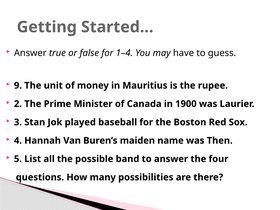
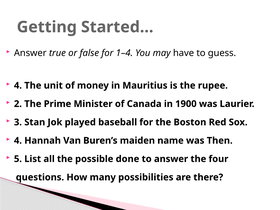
9: 9 -> 4 (18, 86)
band: band -> done (127, 159)
